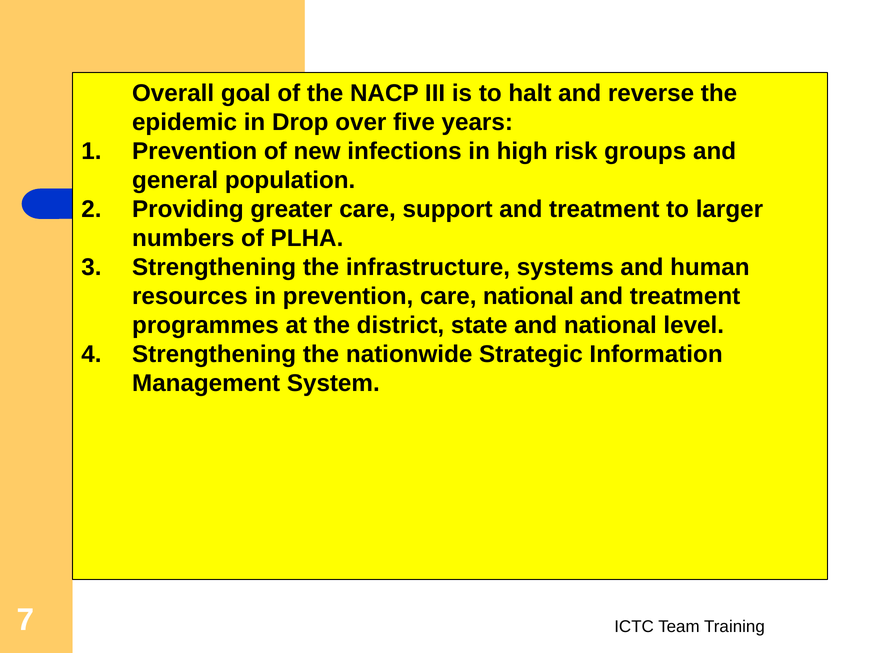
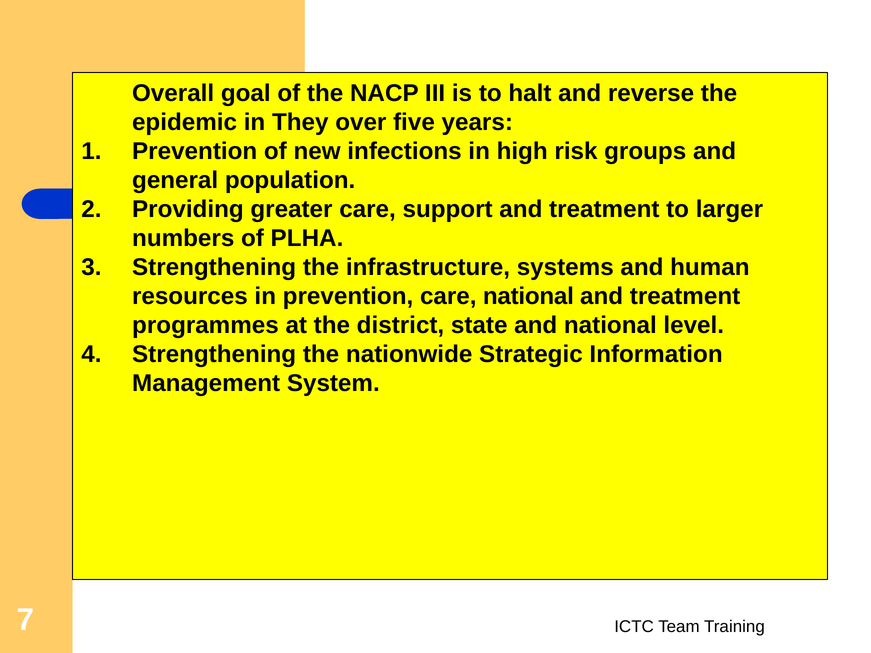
Drop: Drop -> They (300, 122)
